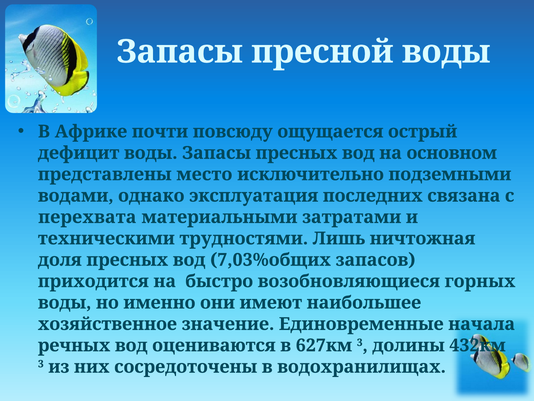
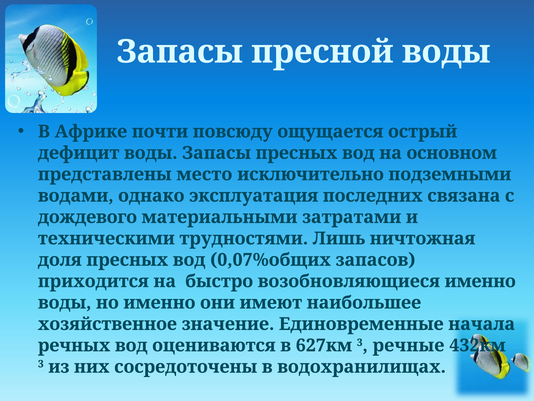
перехвата: перехвата -> дождевого (87, 217)
7,03%общих: 7,03%общих -> 0,07%общих (271, 260)
возобновляющиеся горных: горных -> именно (480, 281)
долины: долины -> речные (408, 345)
